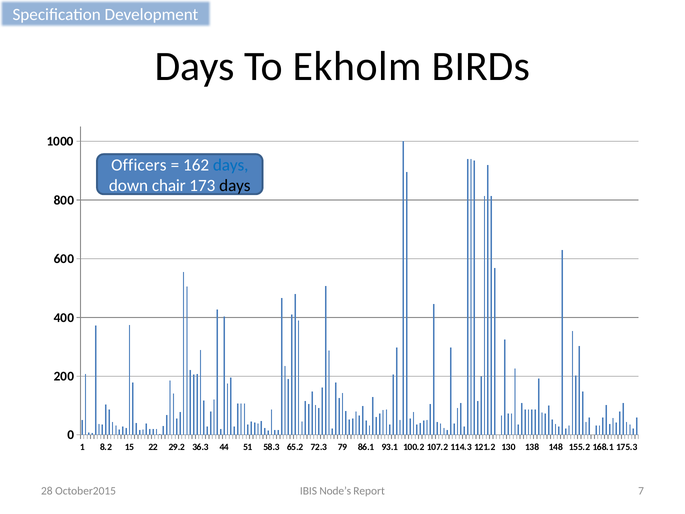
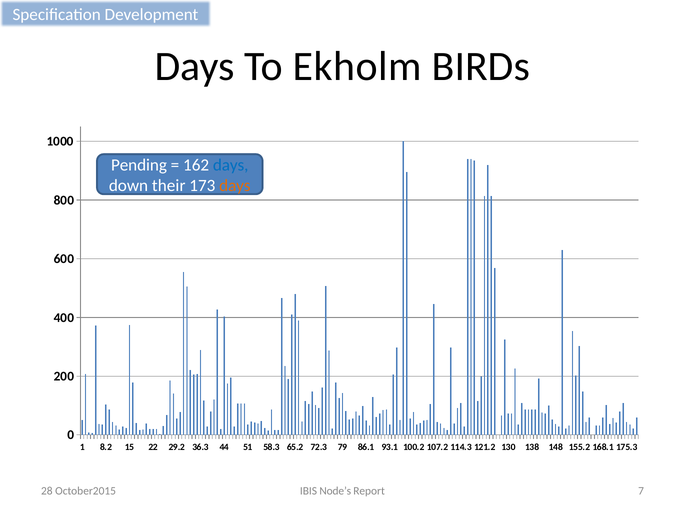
Officers: Officers -> Pending (139, 165)
chair: chair -> their (169, 186)
days colour: black -> orange (235, 186)
